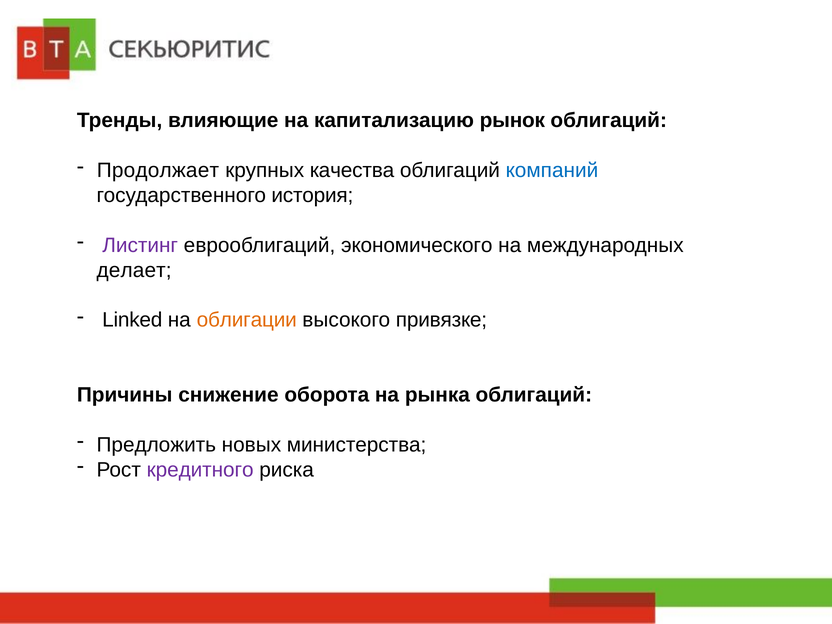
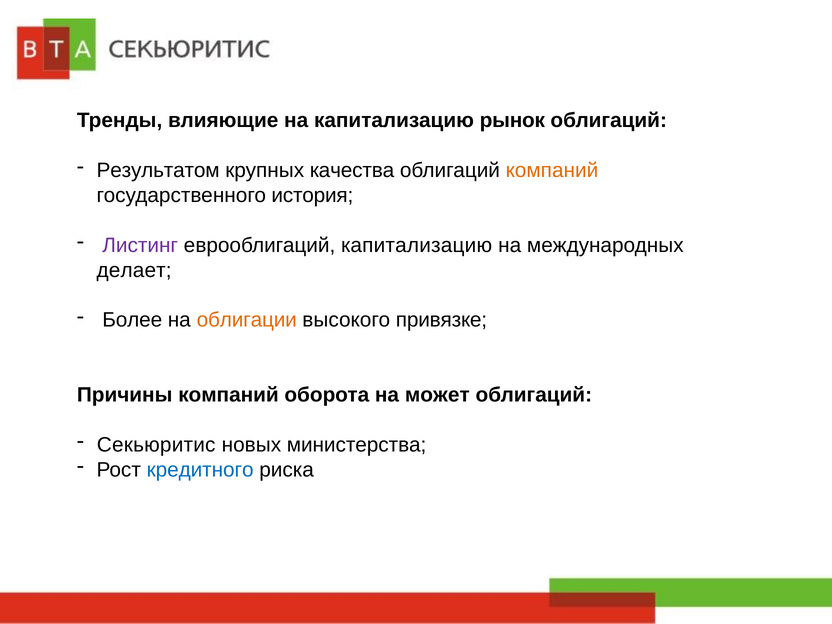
Продолжает: Продолжает -> Результатом (158, 170)
компаний colour: blue -> orange (552, 170)
еврооблигаций экономического: экономического -> капитализацию (417, 245)
Linked: Linked -> Более (132, 320)
Причины снижение: снижение -> компаний (228, 395)
рынка: рынка -> может (437, 395)
Предложить: Предложить -> Секьюритис (156, 445)
кредитного colour: purple -> blue (200, 470)
